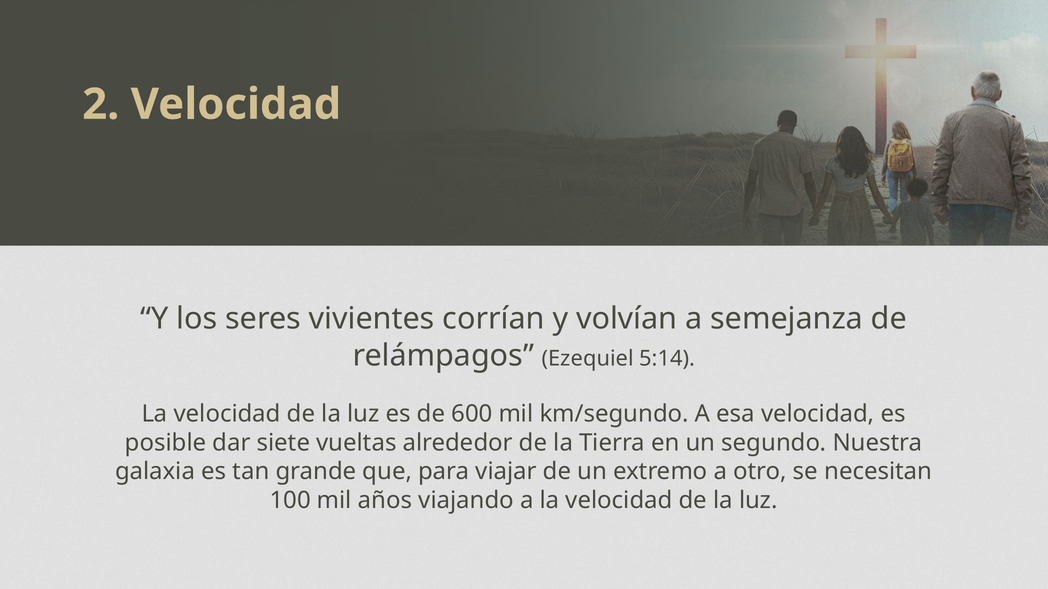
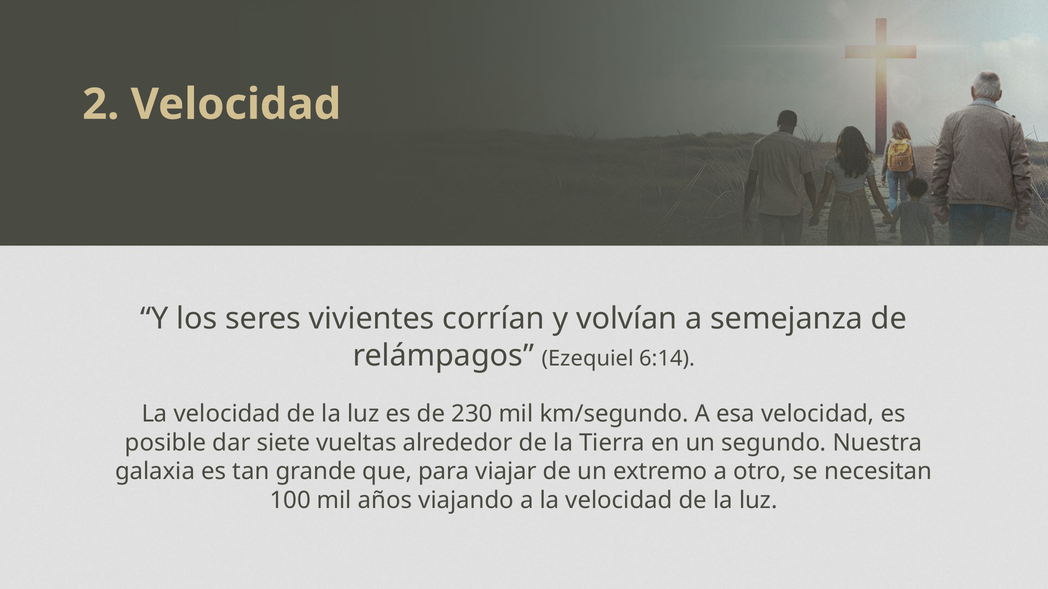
5:14: 5:14 -> 6:14 (667, 359)
600: 600 -> 230 (472, 414)
